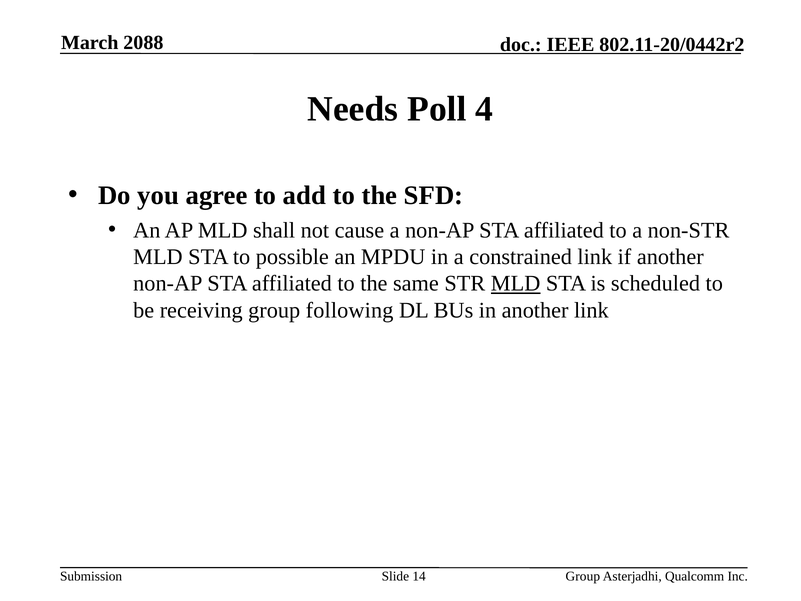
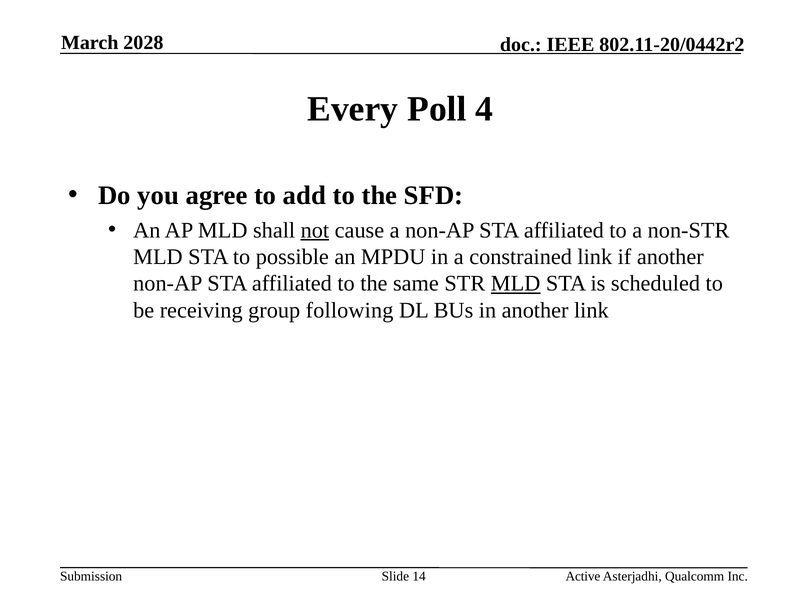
2088: 2088 -> 2028 (143, 42)
Needs: Needs -> Every (353, 109)
not underline: none -> present (315, 230)
Group: Group -> Active (583, 576)
